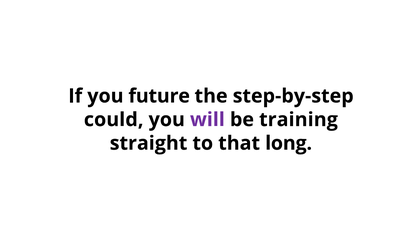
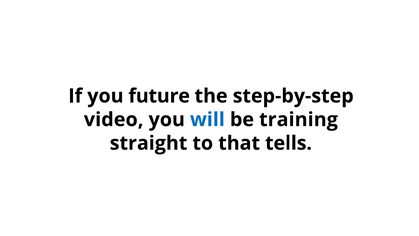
could: could -> video (114, 119)
will colour: purple -> blue (207, 119)
long: long -> tells (289, 143)
